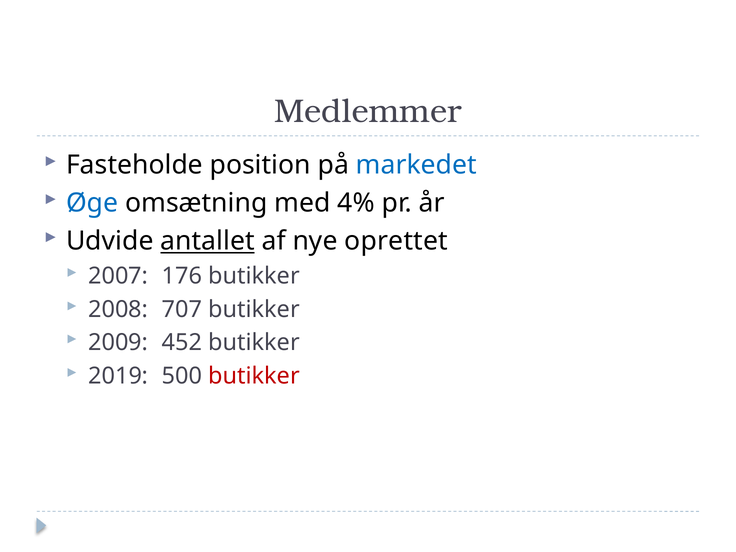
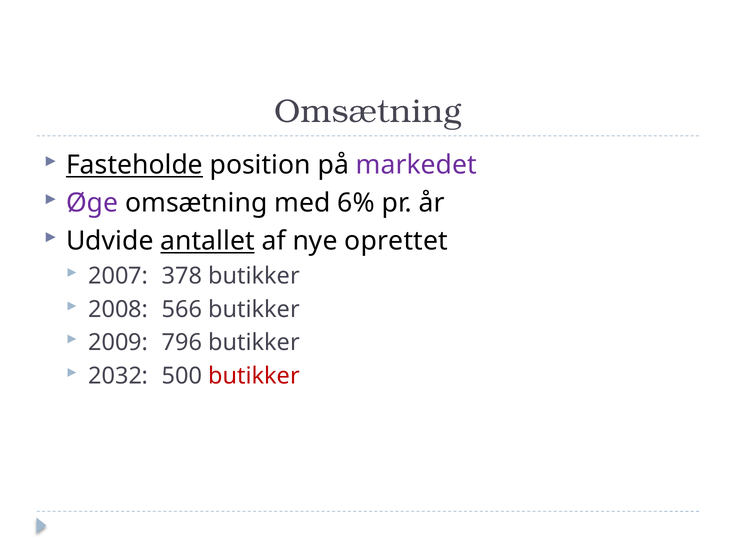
Medlemmer: Medlemmer -> Omsætning (368, 111)
Fasteholde underline: none -> present (134, 165)
markedet colour: blue -> purple (416, 165)
Øge colour: blue -> purple (92, 203)
4%: 4% -> 6% (356, 203)
176: 176 -> 378 (182, 276)
707: 707 -> 566 (182, 309)
452: 452 -> 796 (182, 343)
2019: 2019 -> 2032 (118, 376)
